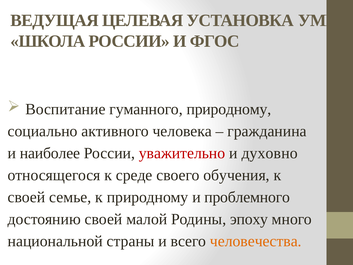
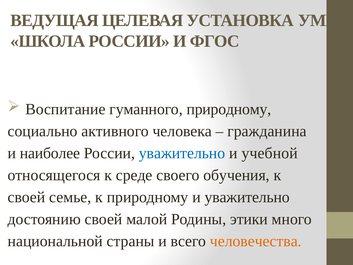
уважительно colour: red -> blue (182, 153)
духовно: духовно -> учебной (270, 153)
и проблемного: проблемного -> уважительно (247, 197)
эпоху: эпоху -> этики (249, 219)
